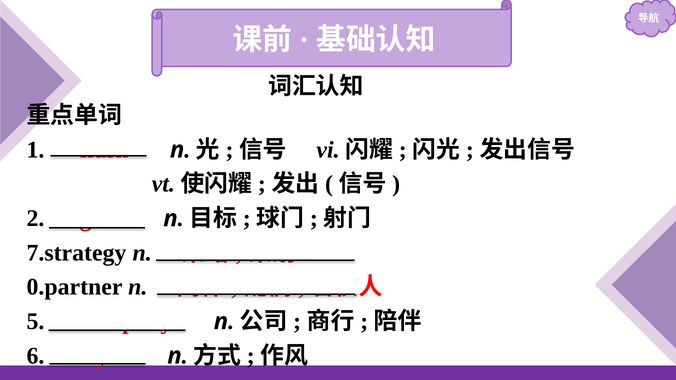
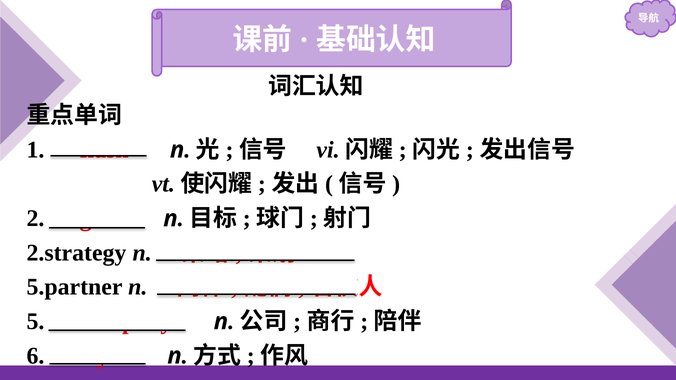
7.strategy: 7.strategy -> 2.strategy (76, 253)
0.partner: 0.partner -> 5.partner (74, 287)
